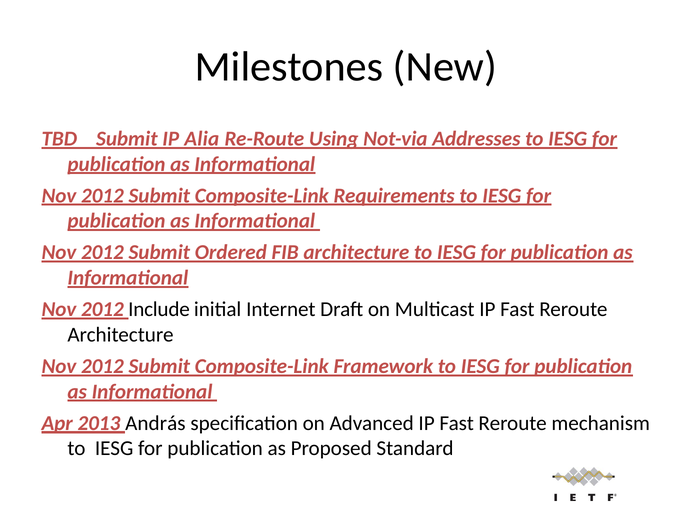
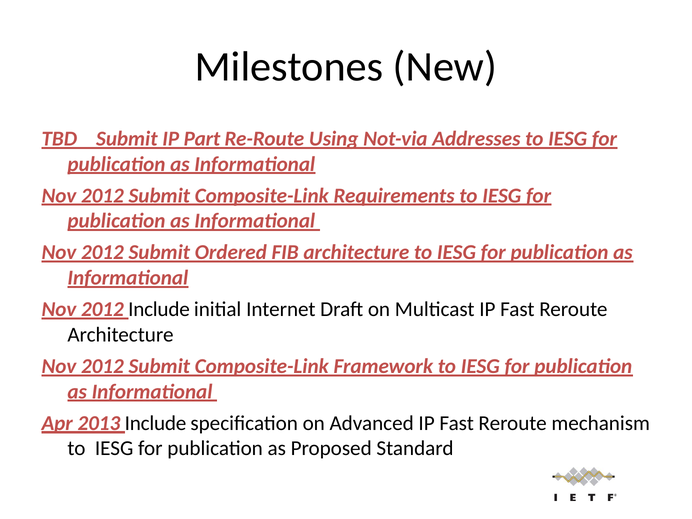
Alia: Alia -> Part (202, 139)
2013 András: András -> Include (156, 423)
